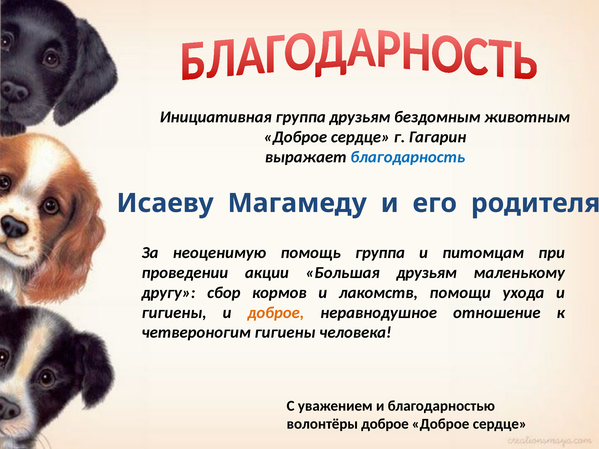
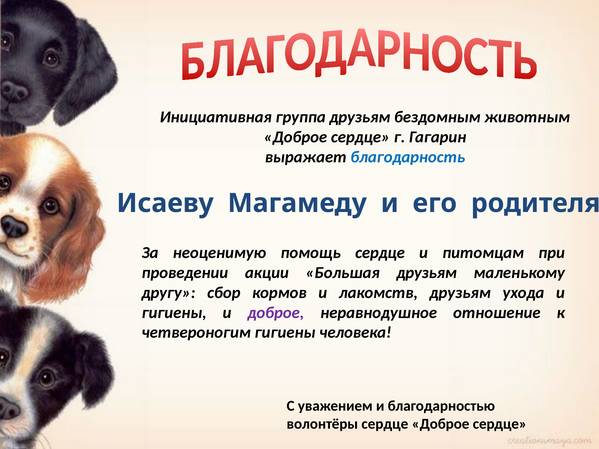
помощь группа: группа -> сердце (380, 253)
лакомств помощи: помощи -> друзьям (460, 293)
доброе colour: orange -> purple (276, 313)
волонтёры доброе: доброе -> сердце (385, 424)
